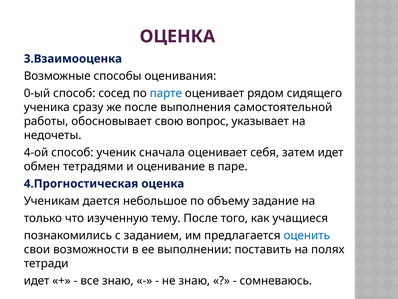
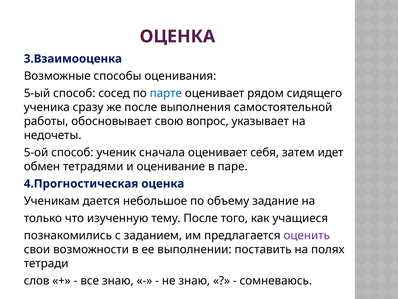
0-ый: 0-ый -> 5-ый (37, 93)
4-ой: 4-ой -> 5-ой (36, 152)
оценить colour: blue -> purple (307, 235)
идет: идет -> слов (37, 280)
